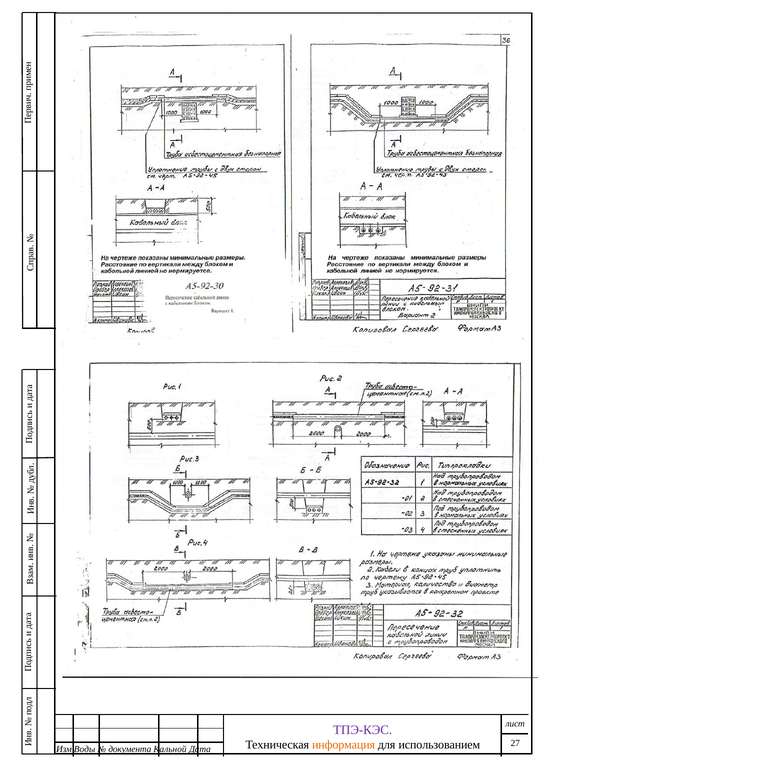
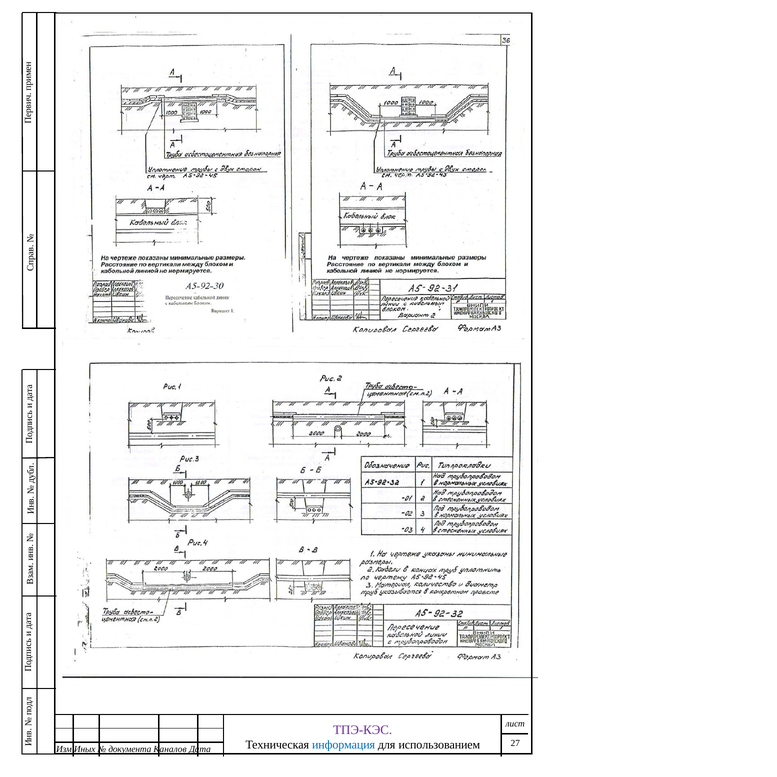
информация colour: orange -> blue (344, 745)
Воды: Воды -> Иных (85, 749)
Кальной: Кальной -> Каналов (170, 749)
